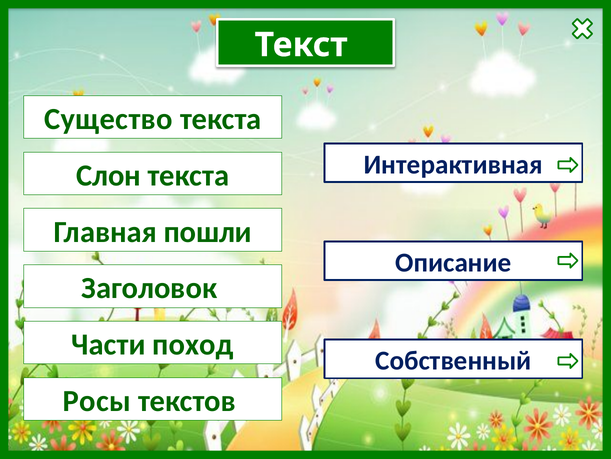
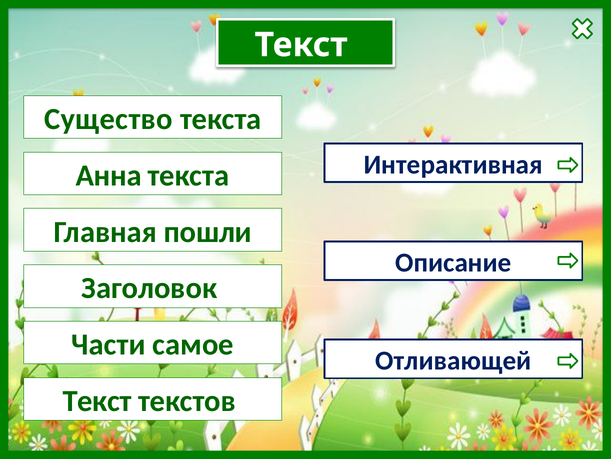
Слон: Слон -> Анна (109, 175)
поход: поход -> самое (193, 344)
Собственный: Собственный -> Отливающей (453, 360)
Росы: Росы -> Текст (97, 401)
